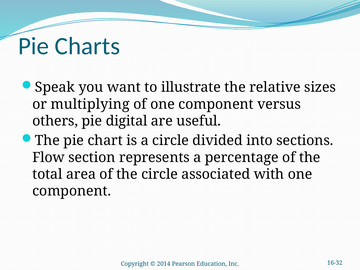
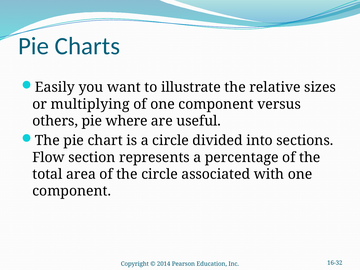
Speak: Speak -> Easily (55, 87)
digital: digital -> where (127, 121)
